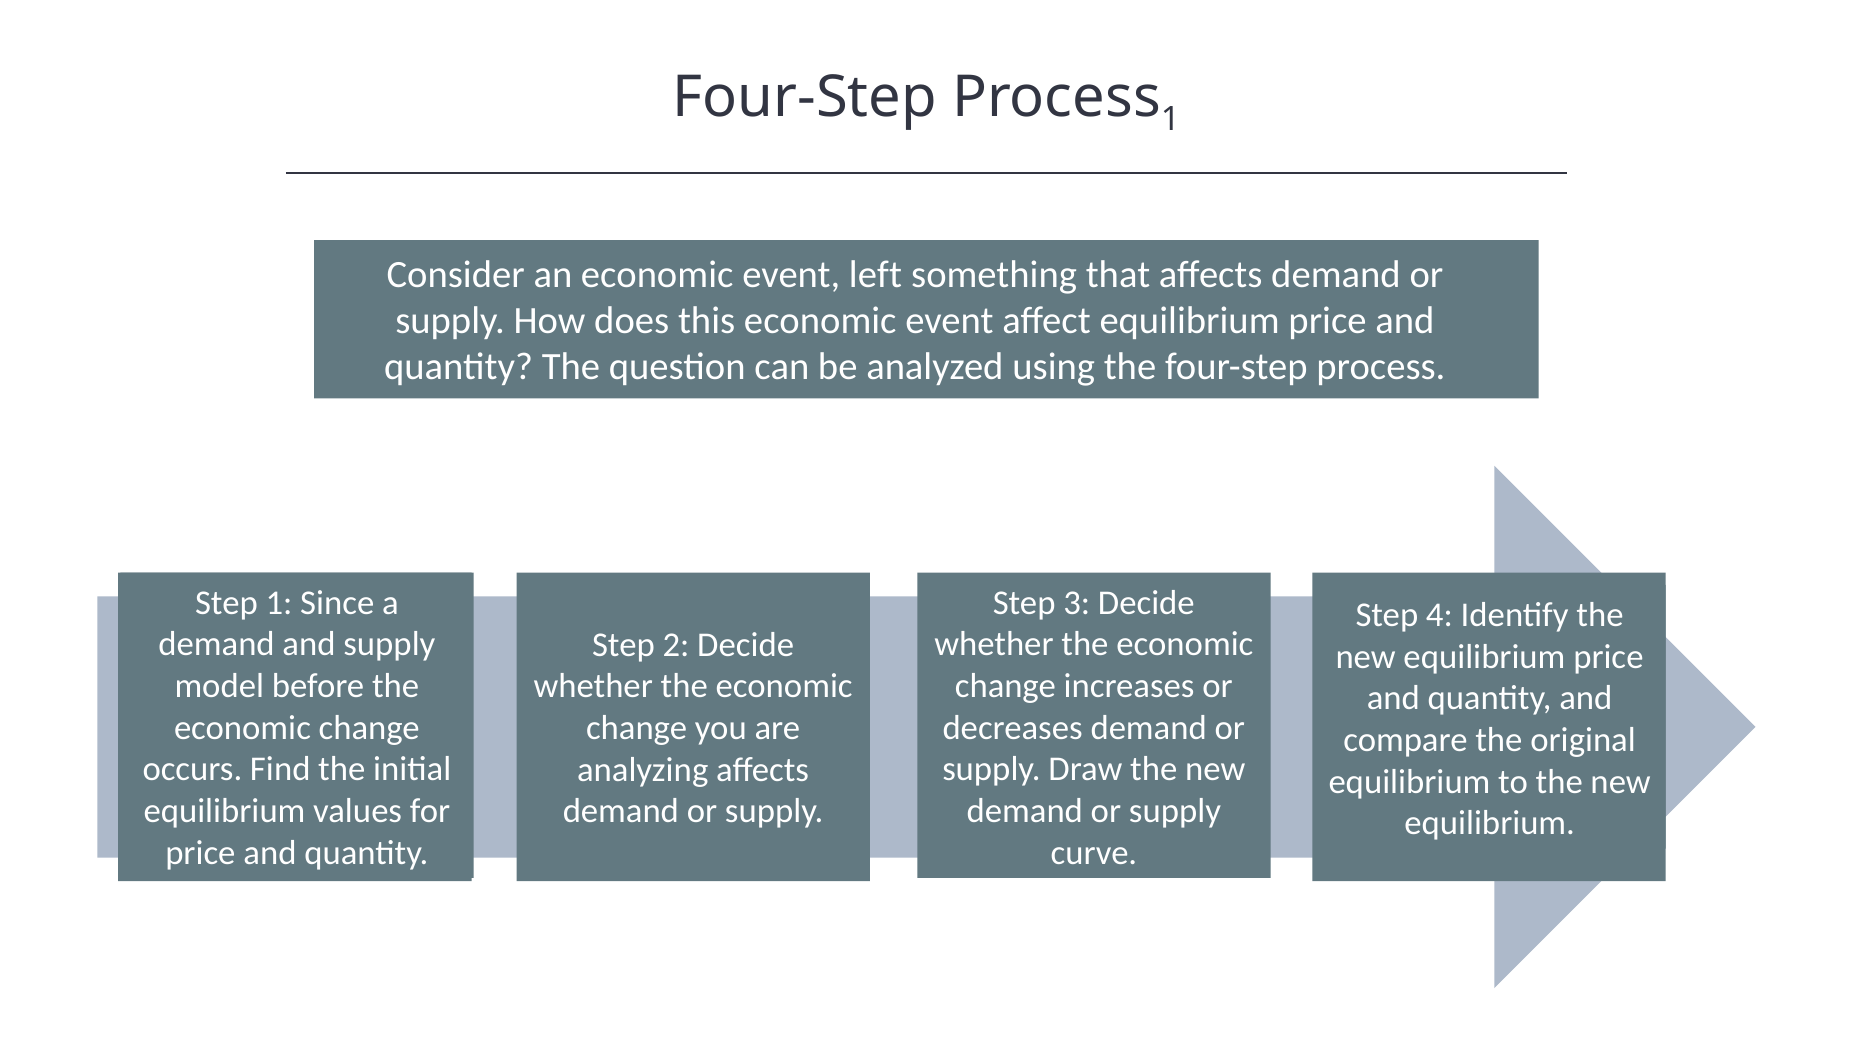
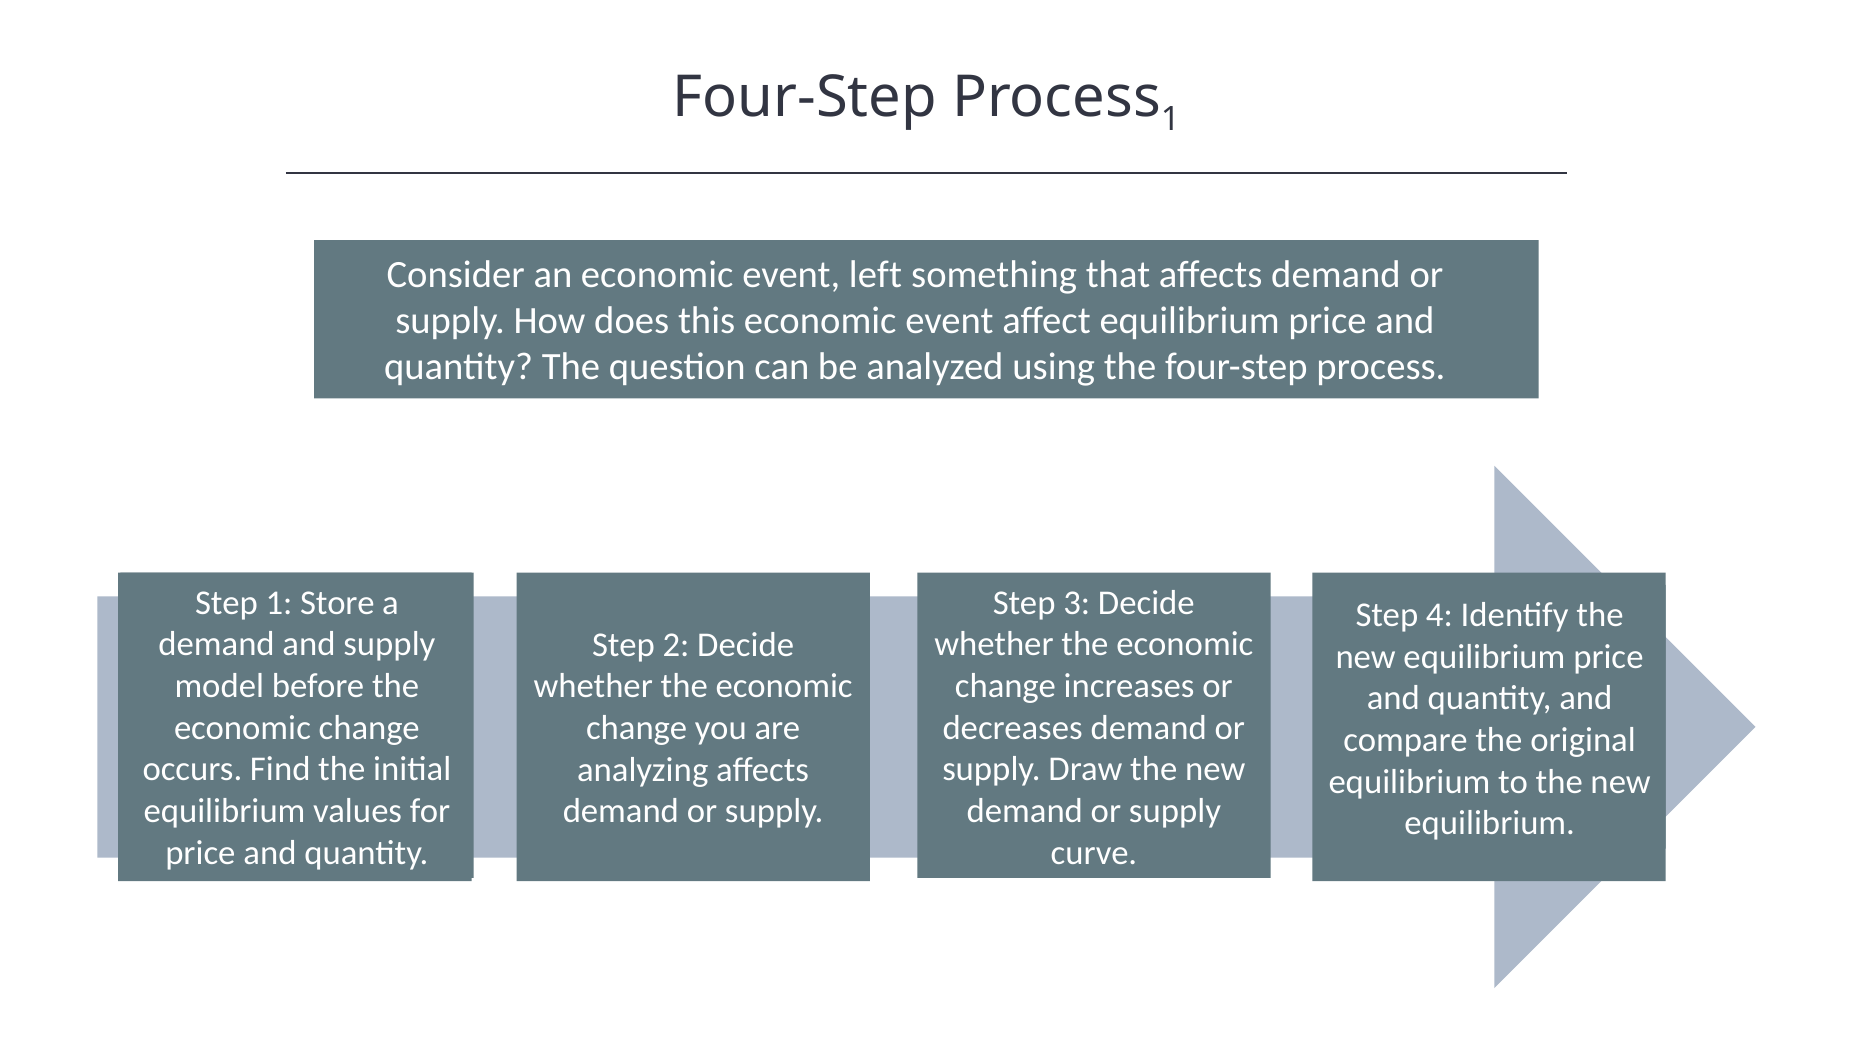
Since: Since -> Store (337, 603)
